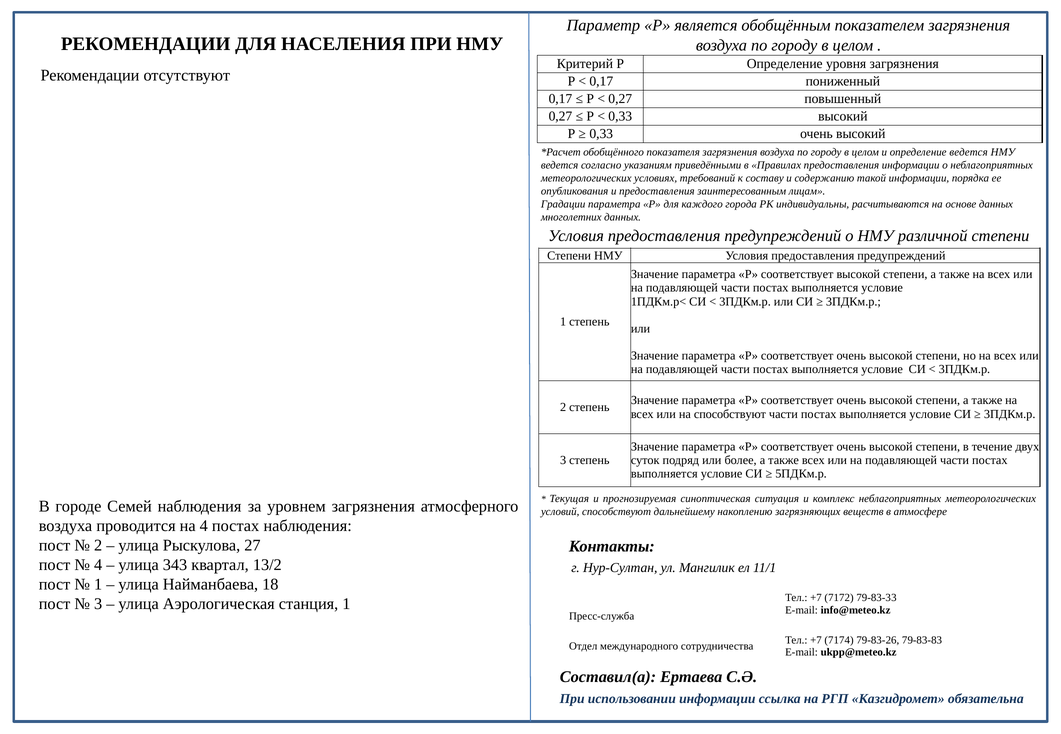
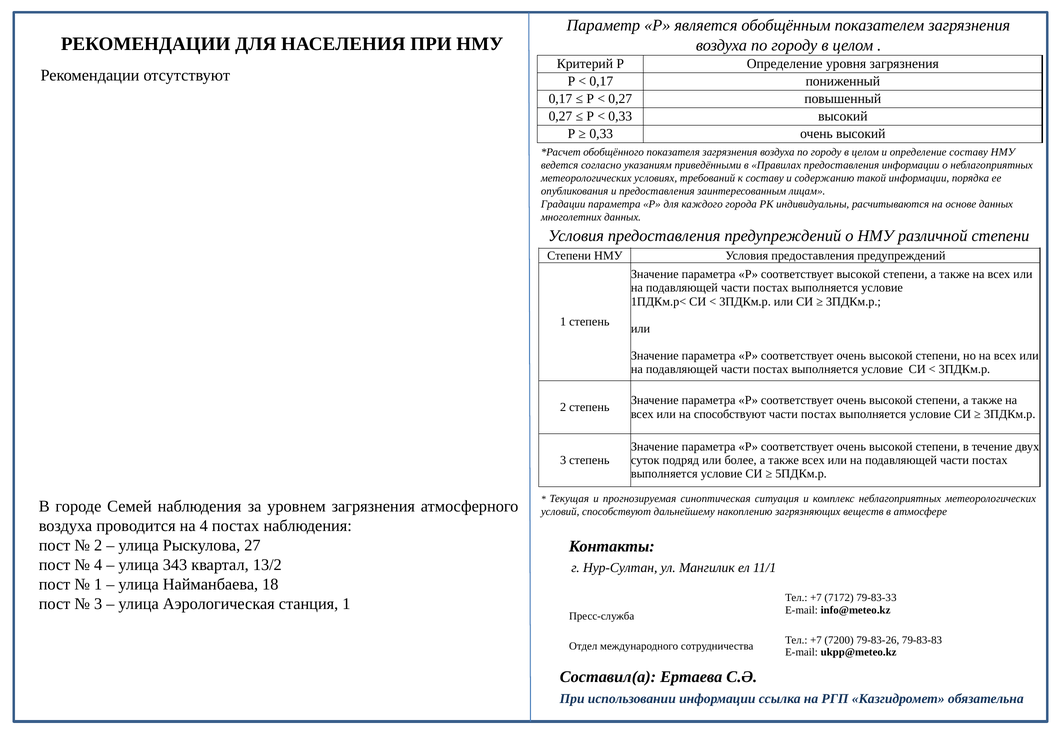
определение ведется: ведется -> составу (969, 152)
7174: 7174 -> 7200 (839, 641)
